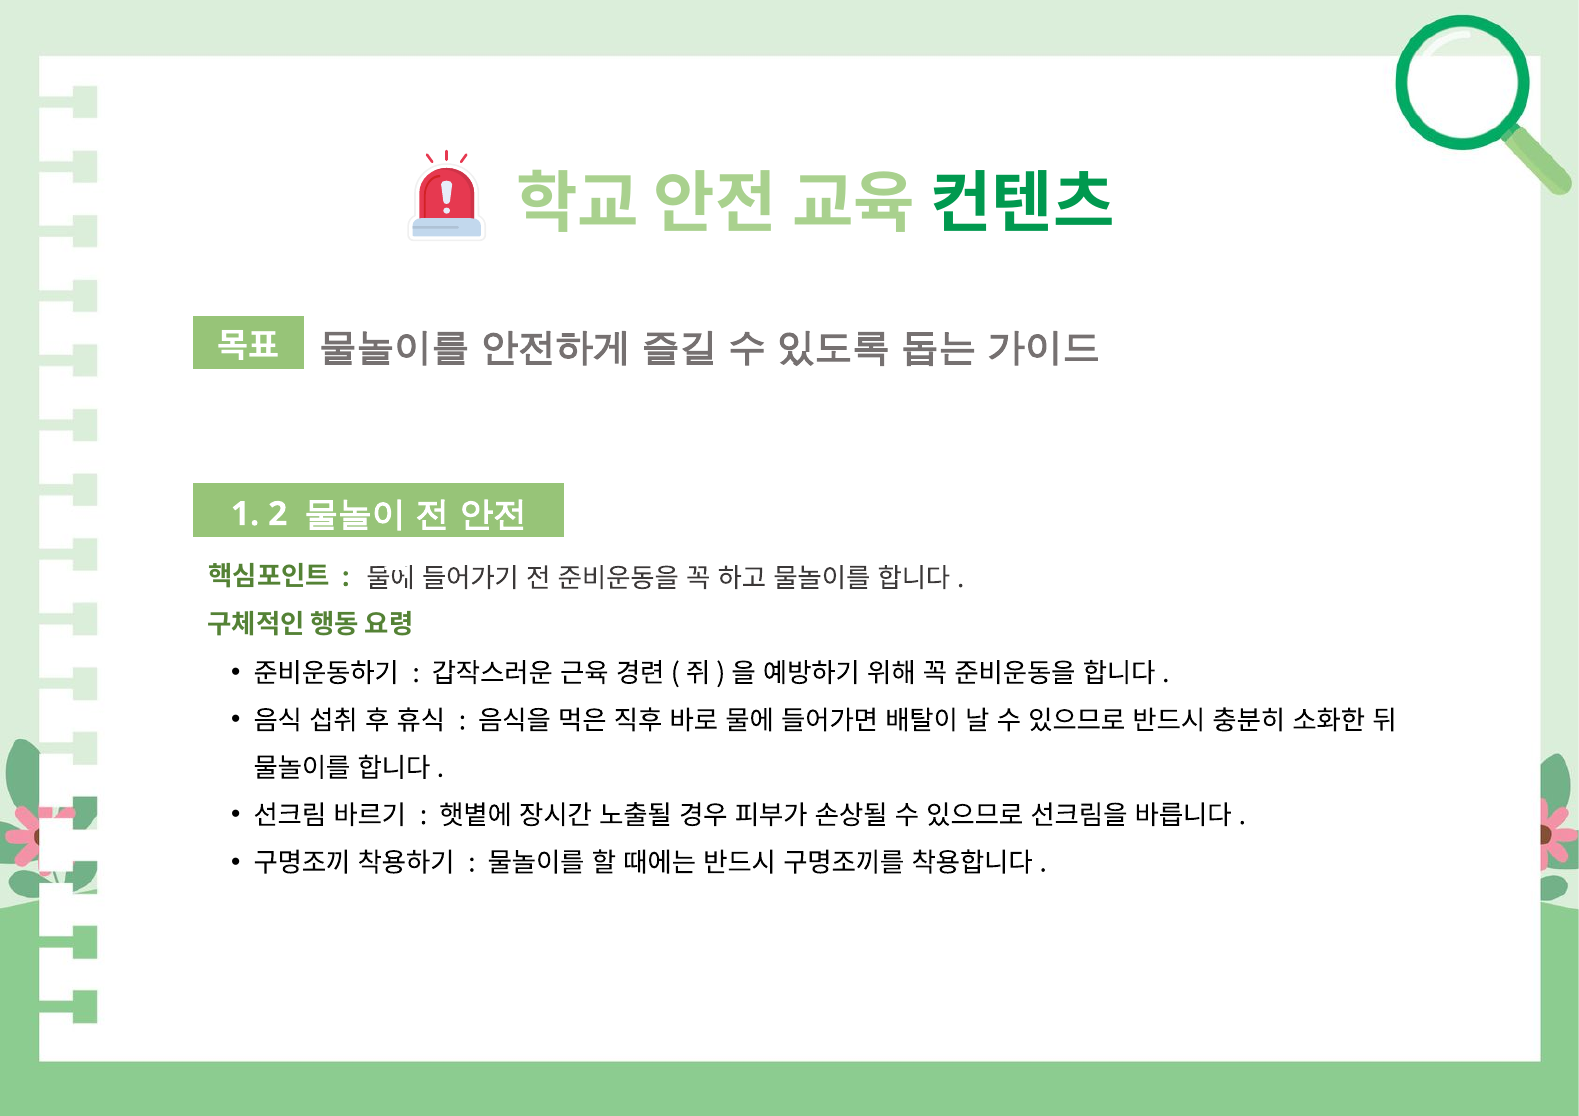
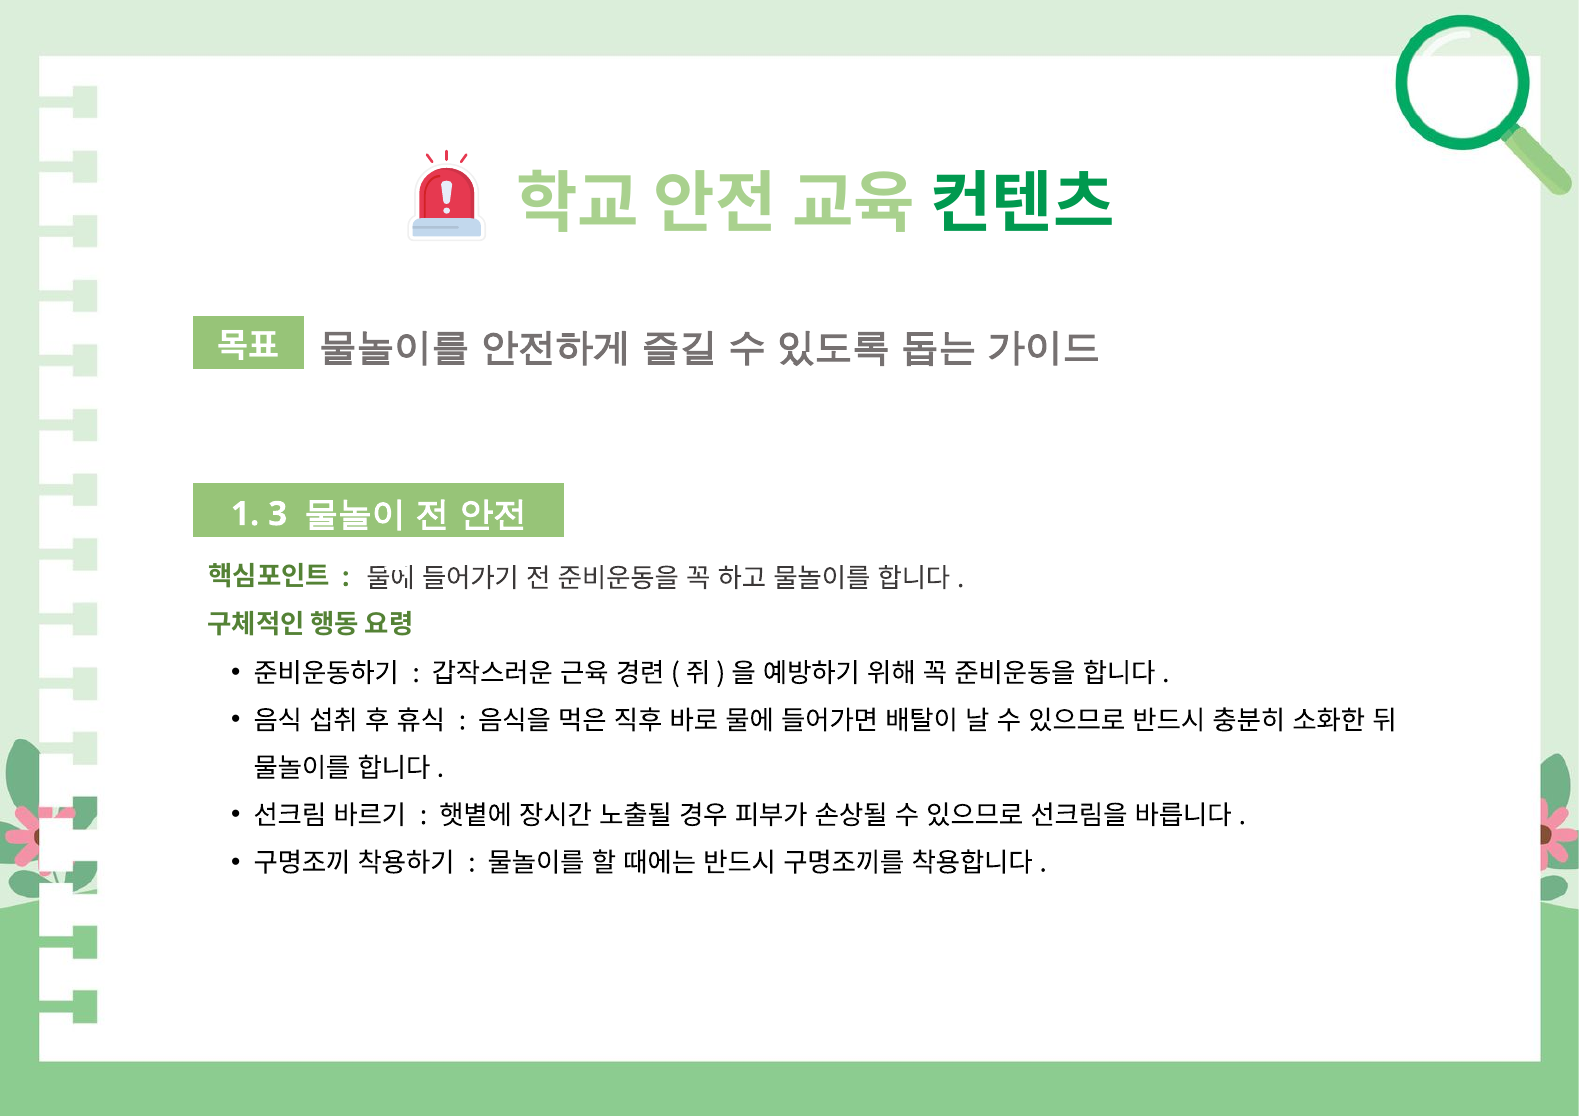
2: 2 -> 3 (278, 514)
